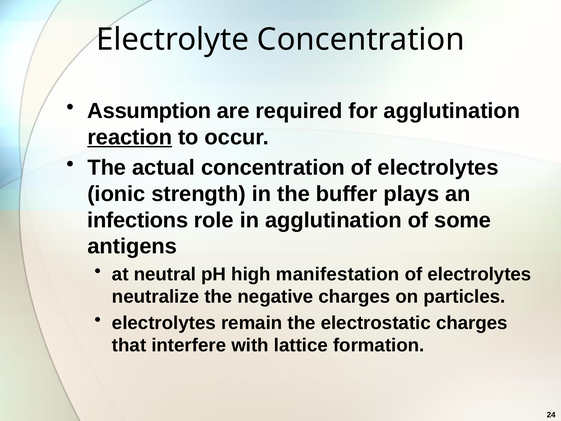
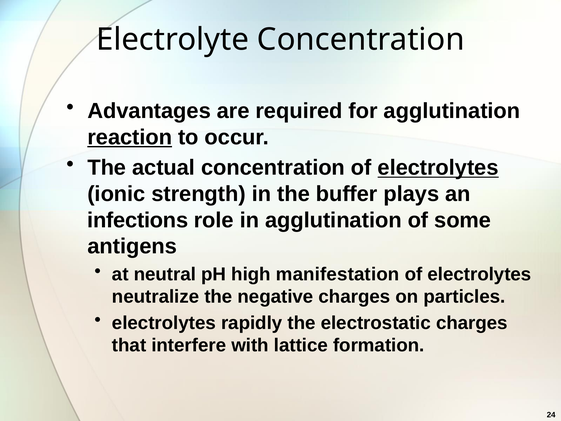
Assumption: Assumption -> Advantages (149, 111)
electrolytes underline: none -> present (438, 168)
remain: remain -> rapidly (252, 323)
